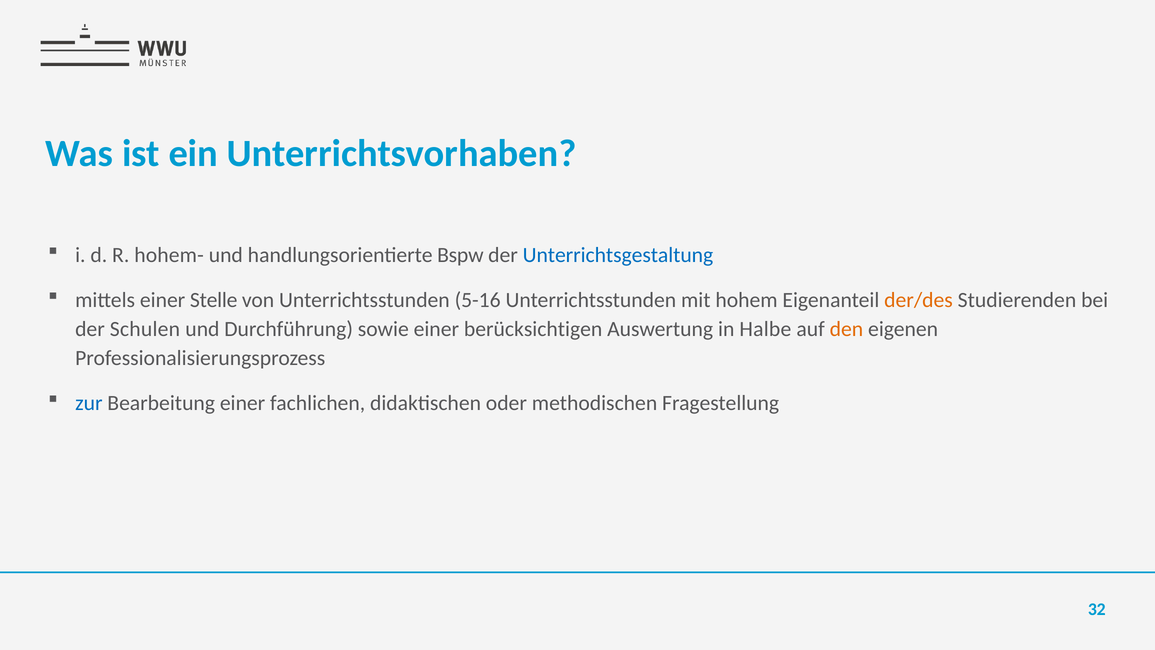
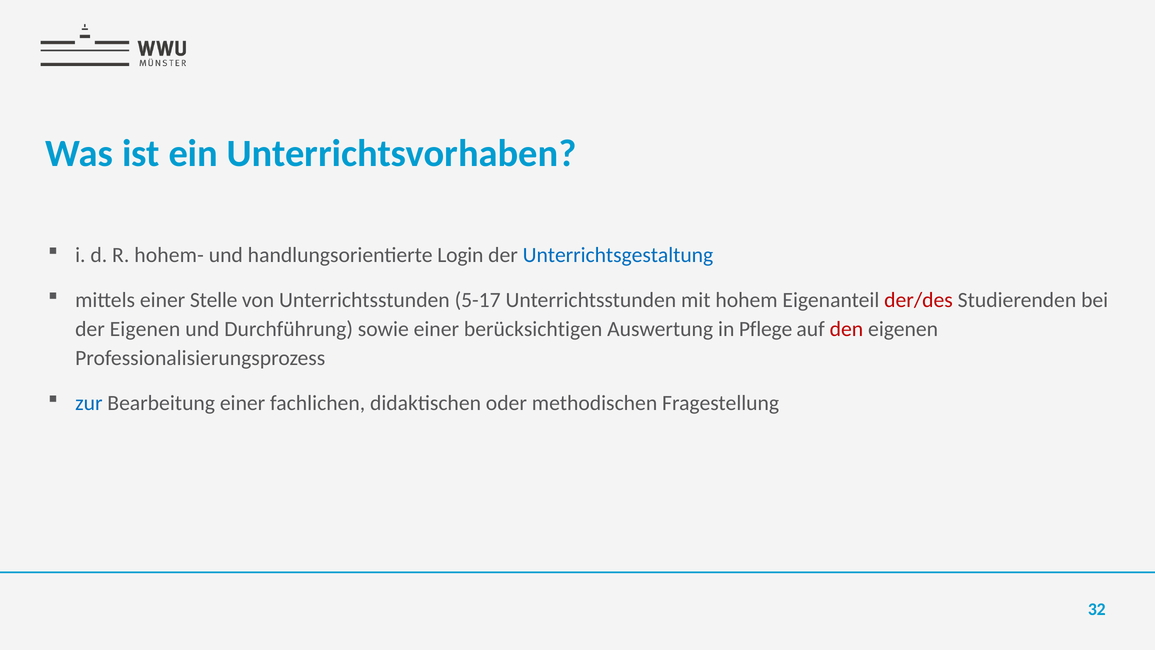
Bspw: Bspw -> Login (460, 255)
5-16: 5-16 -> 5-17 (478, 300)
der/des colour: orange -> red (919, 300)
der Schulen: Schulen -> Eigenen (145, 329)
Halbe: Halbe -> Pflege (766, 329)
den colour: orange -> red (846, 329)
